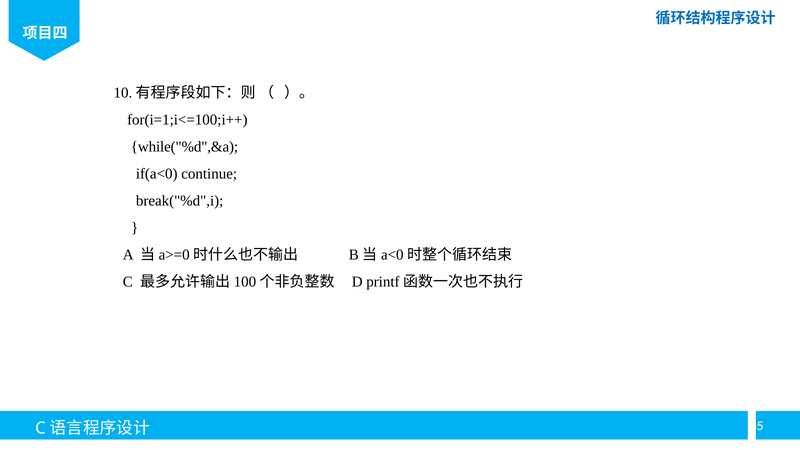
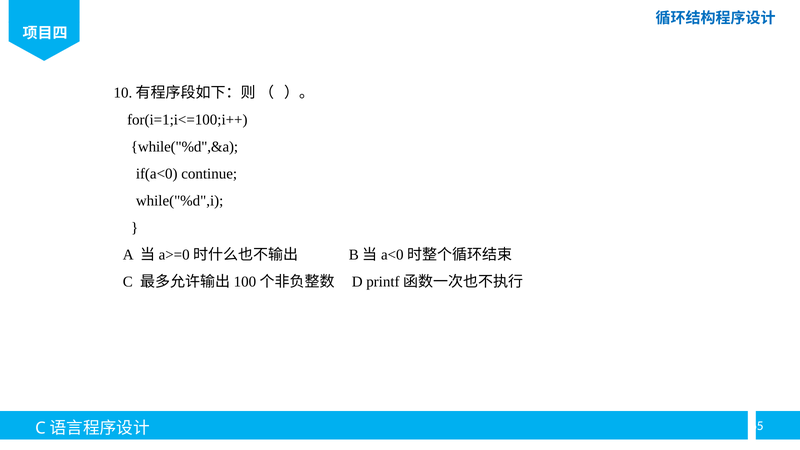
break("%d",i: break("%d",i -> while("%d",i (180, 201)
